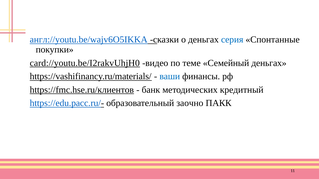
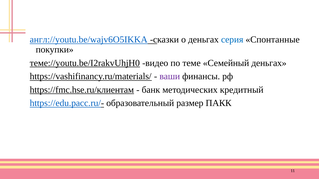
card://youtu.be/I2rakvUhjH0: card://youtu.be/I2rakvUhjH0 -> теме://youtu.be/I2rakvUhjH0 (85, 63)
ваши colour: blue -> purple (170, 77)
https://fmc.hse.ru/клиентов: https://fmc.hse.ru/клиентов -> https://fmc.hse.ru/клиентам (82, 90)
заочно: заочно -> размер (190, 103)
